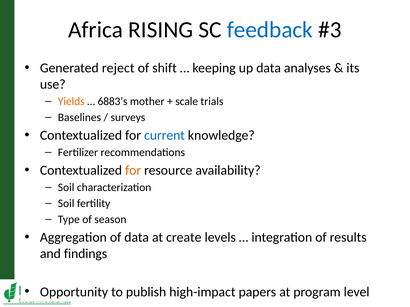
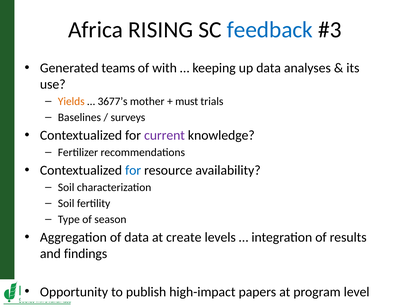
reject: reject -> teams (118, 68)
shift: shift -> with (165, 68)
6883’s: 6883’s -> 3677’s (113, 102)
scale: scale -> must (187, 102)
current colour: blue -> purple (165, 136)
for colour: orange -> blue (133, 171)
